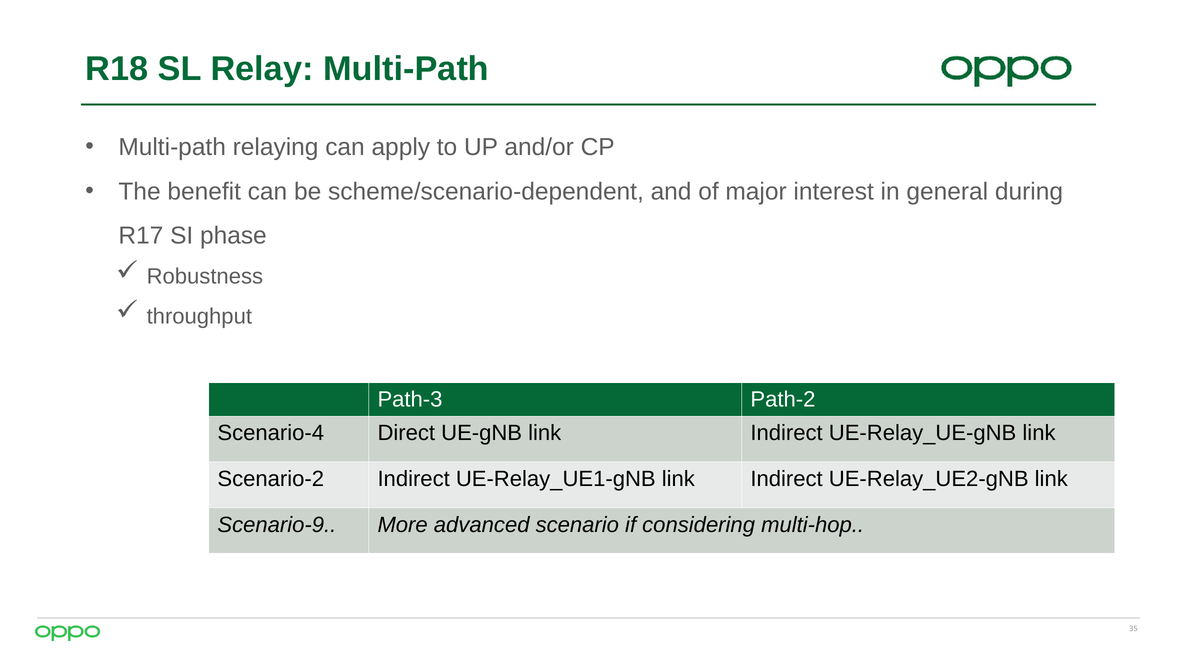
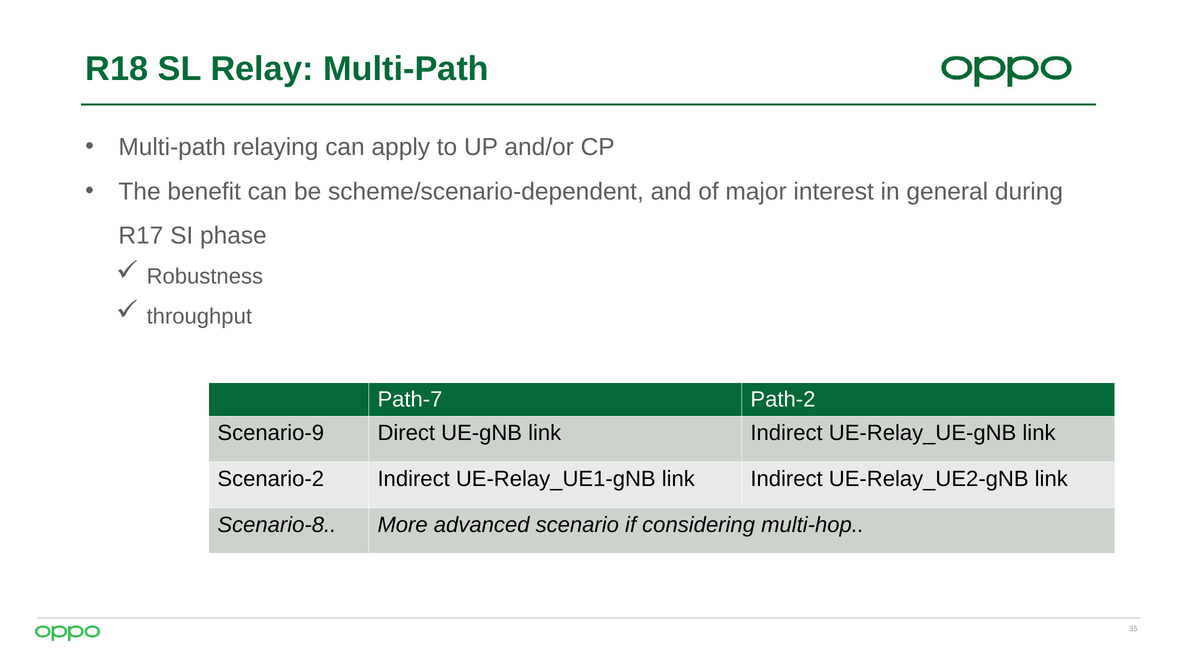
Path-3: Path-3 -> Path-7 (410, 400)
Scenario-4: Scenario-4 -> Scenario-9 (271, 433)
Scenario-9: Scenario-9 -> Scenario-8 (277, 525)
